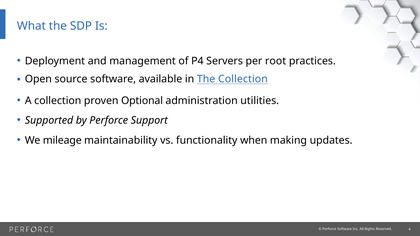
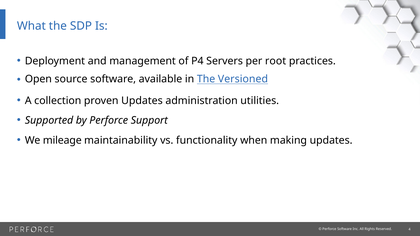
The Collection: Collection -> Versioned (243, 79)
proven Optional: Optional -> Updates (142, 101)
